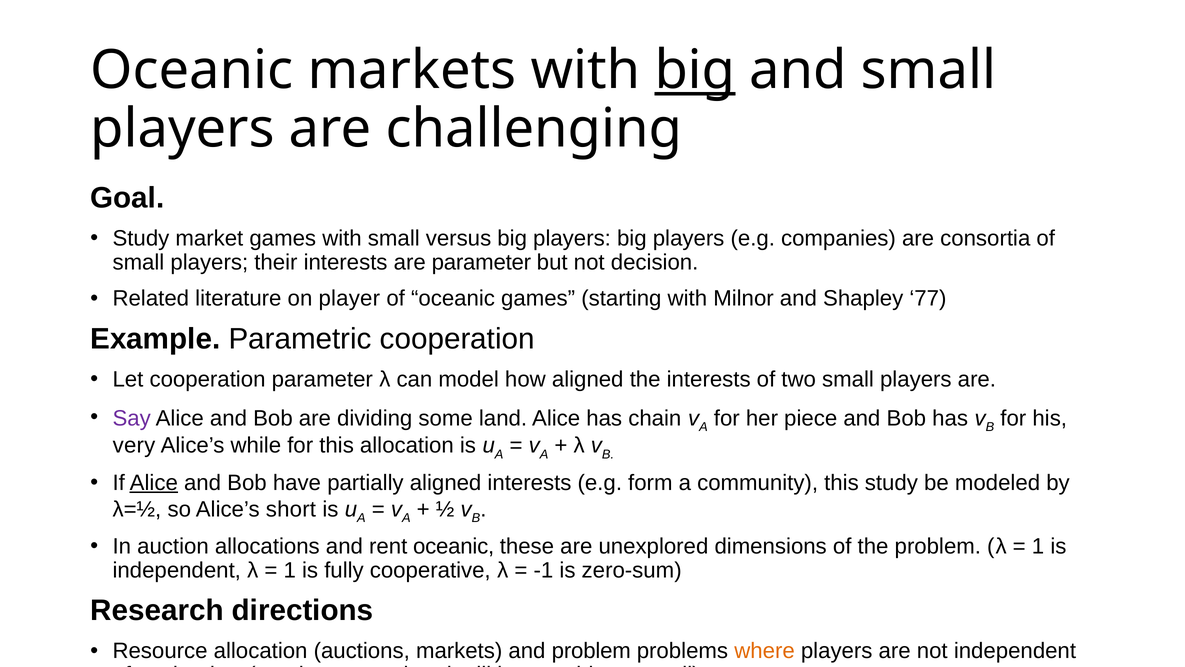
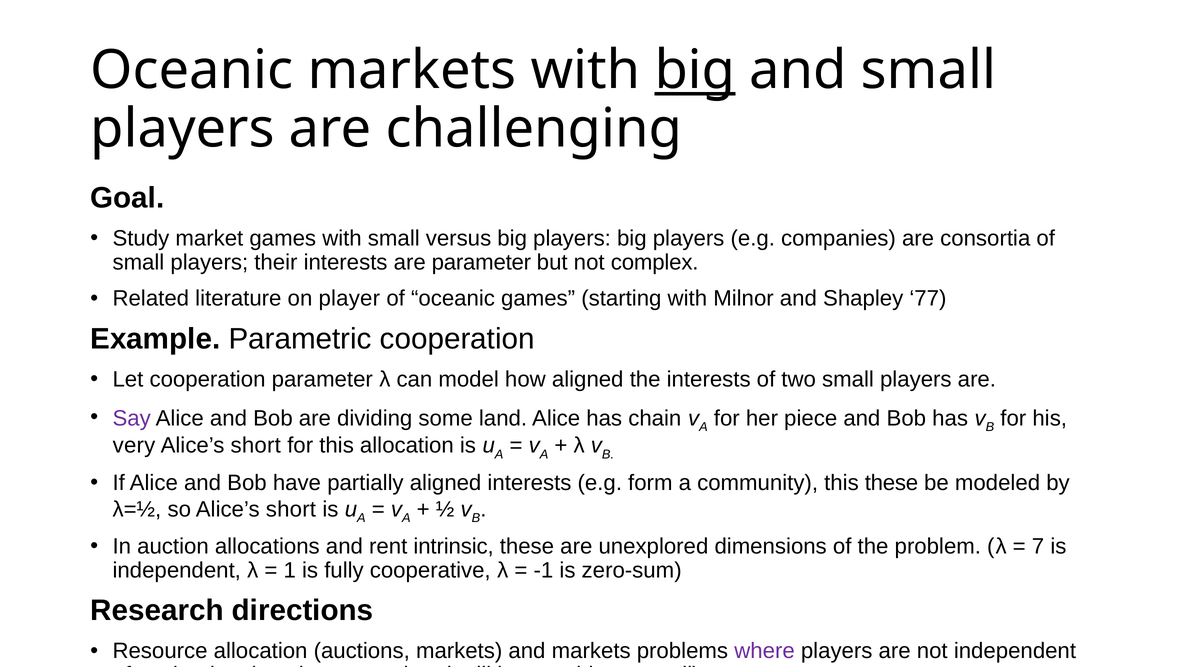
decision: decision -> complex (655, 262)
while: while -> short (256, 445)
Alice underline: present -> none (154, 482)
this study: study -> these (891, 482)
rent oceanic: oceanic -> intrinsic (454, 546)
1: 1 -> 7 (1038, 546)
and problem: problem -> markets (591, 651)
where colour: orange -> purple (765, 651)
